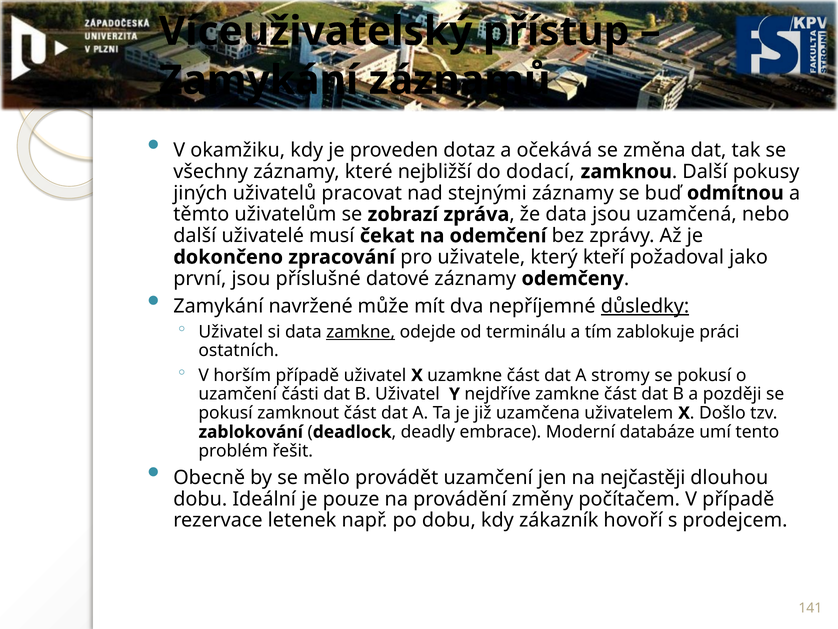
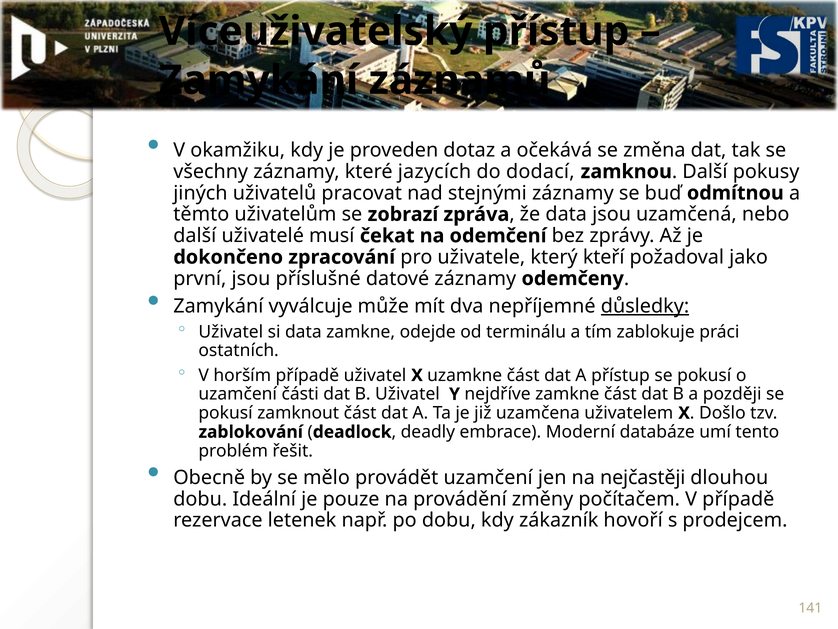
nejbližší: nejbližší -> jazycích (434, 171)
navržené: navržené -> vyválcuje (311, 306)
zamkne underline: present -> none (361, 332)
A stromy: stromy -> přístup (620, 375)
